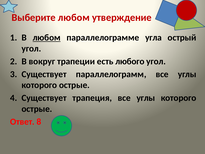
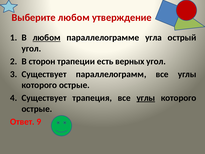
вокруг: вокруг -> сторон (42, 61)
любого: любого -> верных (130, 61)
углы underline: none -> present (146, 98)
8: 8 -> 9 (39, 121)
